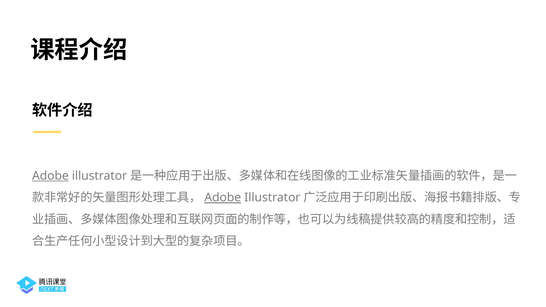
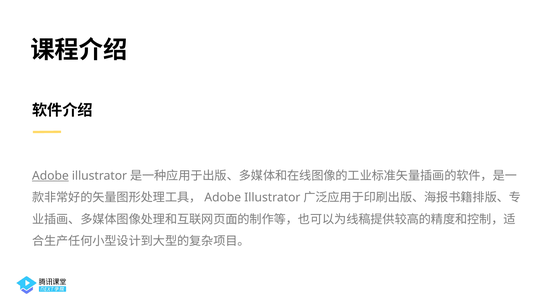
Adobe underline: present -> none (223, 198)
